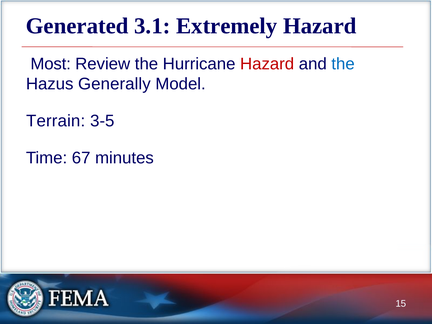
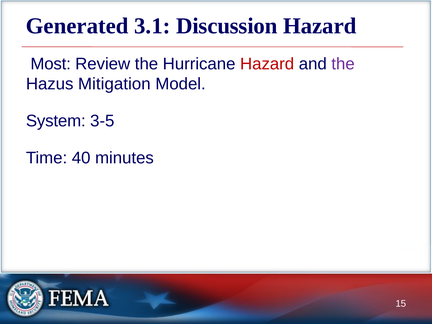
Extremely: Extremely -> Discussion (227, 26)
the colour: blue -> purple (343, 64)
Generally: Generally -> Mitigation (114, 84)
Terrain: Terrain -> System (56, 121)
67: 67 -> 40 (81, 158)
